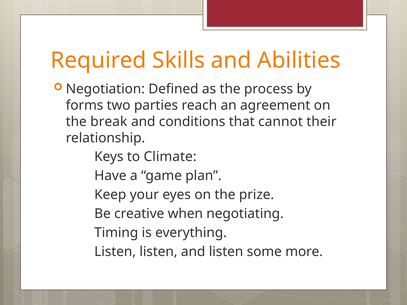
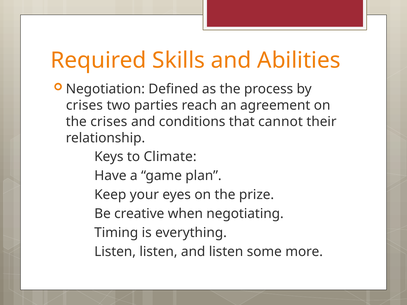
forms: forms -> crises (84, 105)
the break: break -> crises (109, 122)
